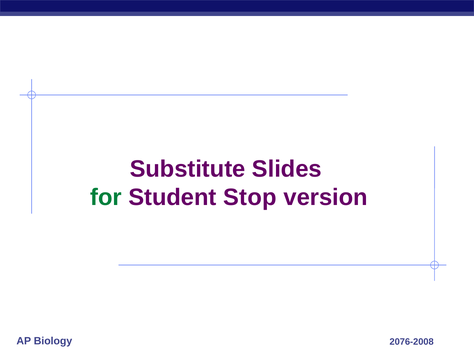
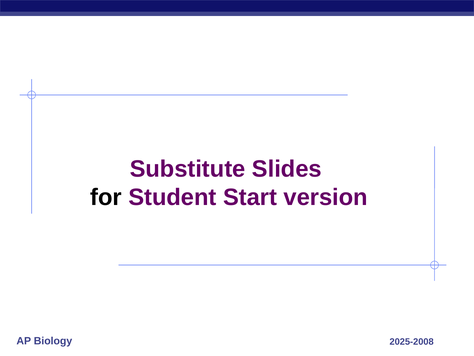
for colour: green -> black (106, 197)
Stop: Stop -> Start (250, 197)
2076-2008: 2076-2008 -> 2025-2008 (412, 341)
